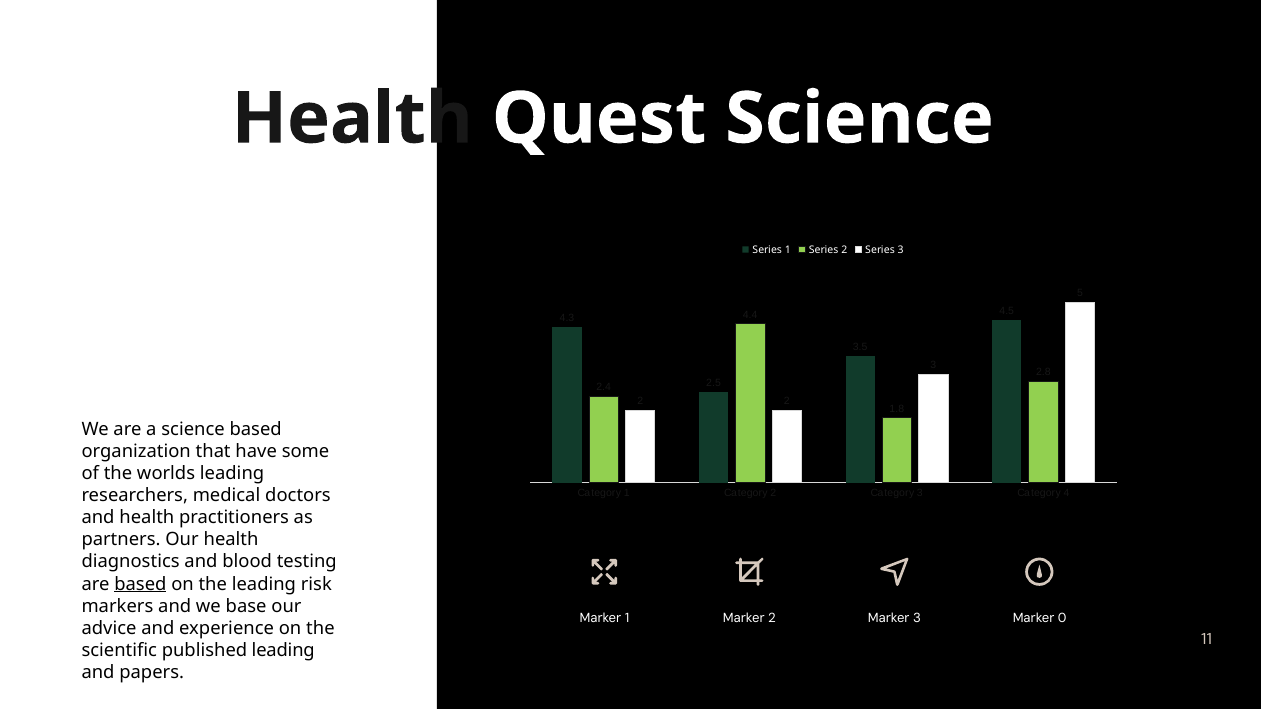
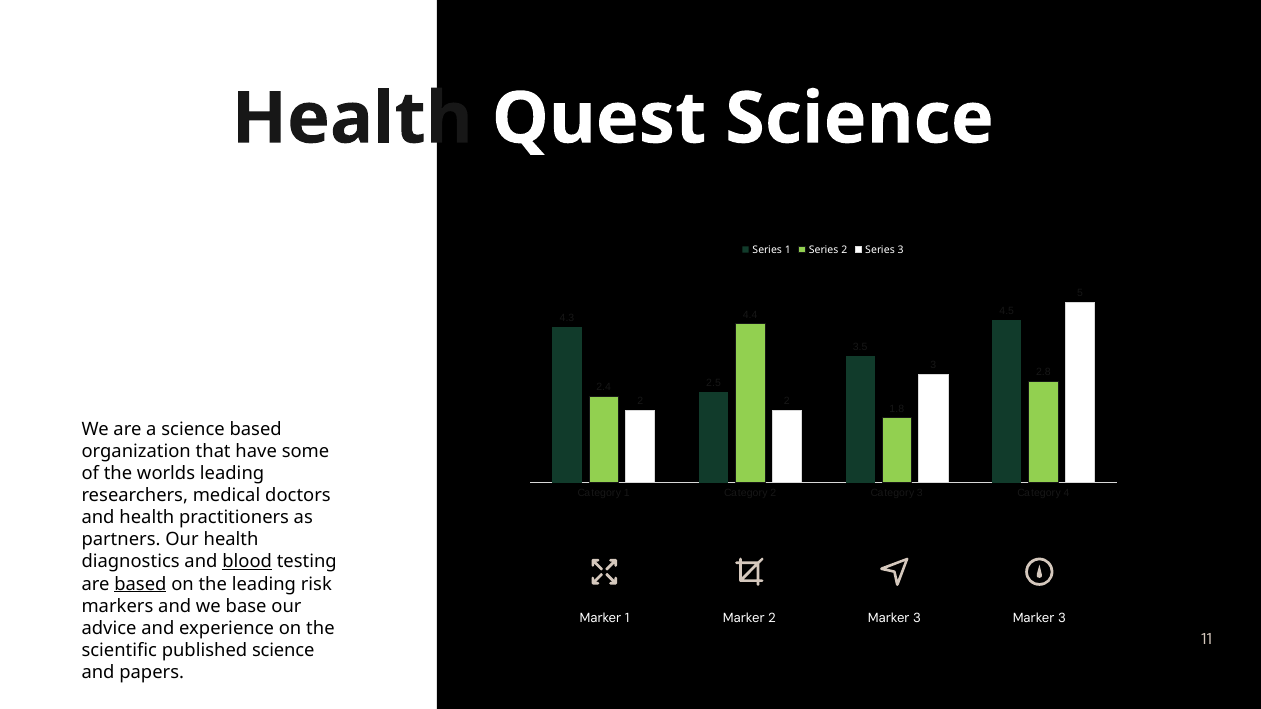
blood underline: none -> present (247, 562)
3 Marker 0: 0 -> 3 (1062, 619)
published leading: leading -> science (283, 650)
